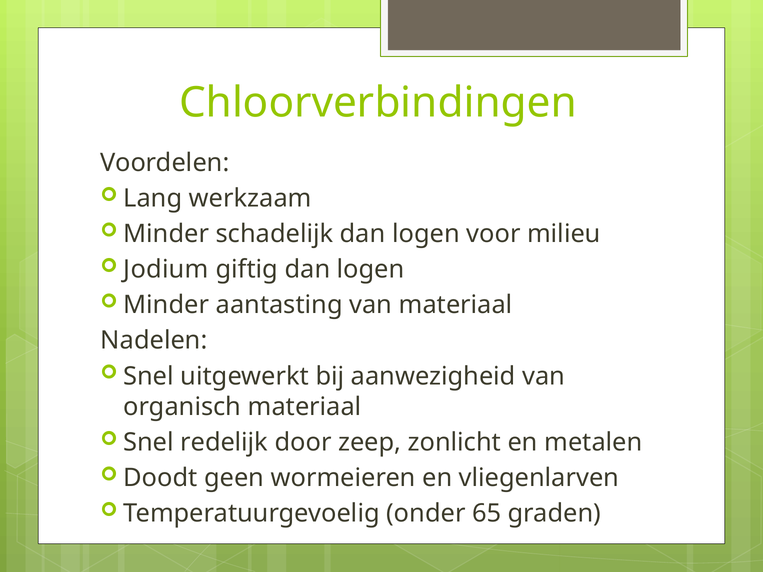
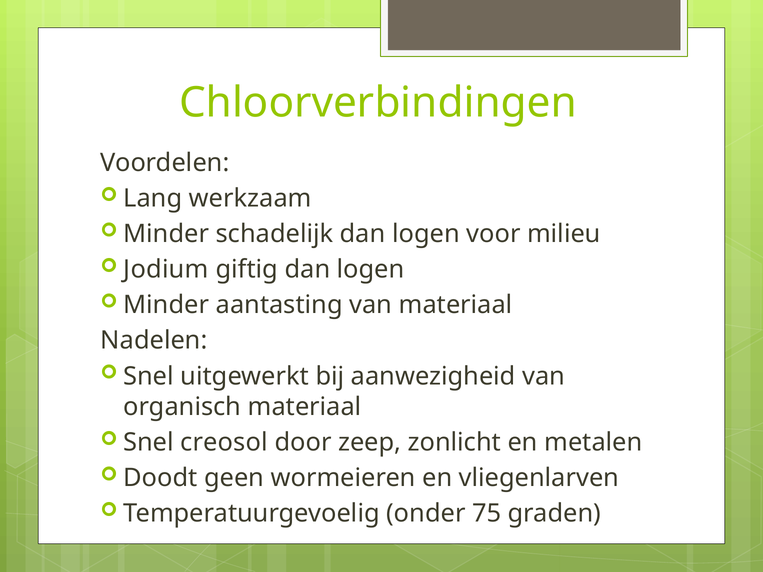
redelijk: redelijk -> creosol (224, 442)
65: 65 -> 75 (487, 514)
